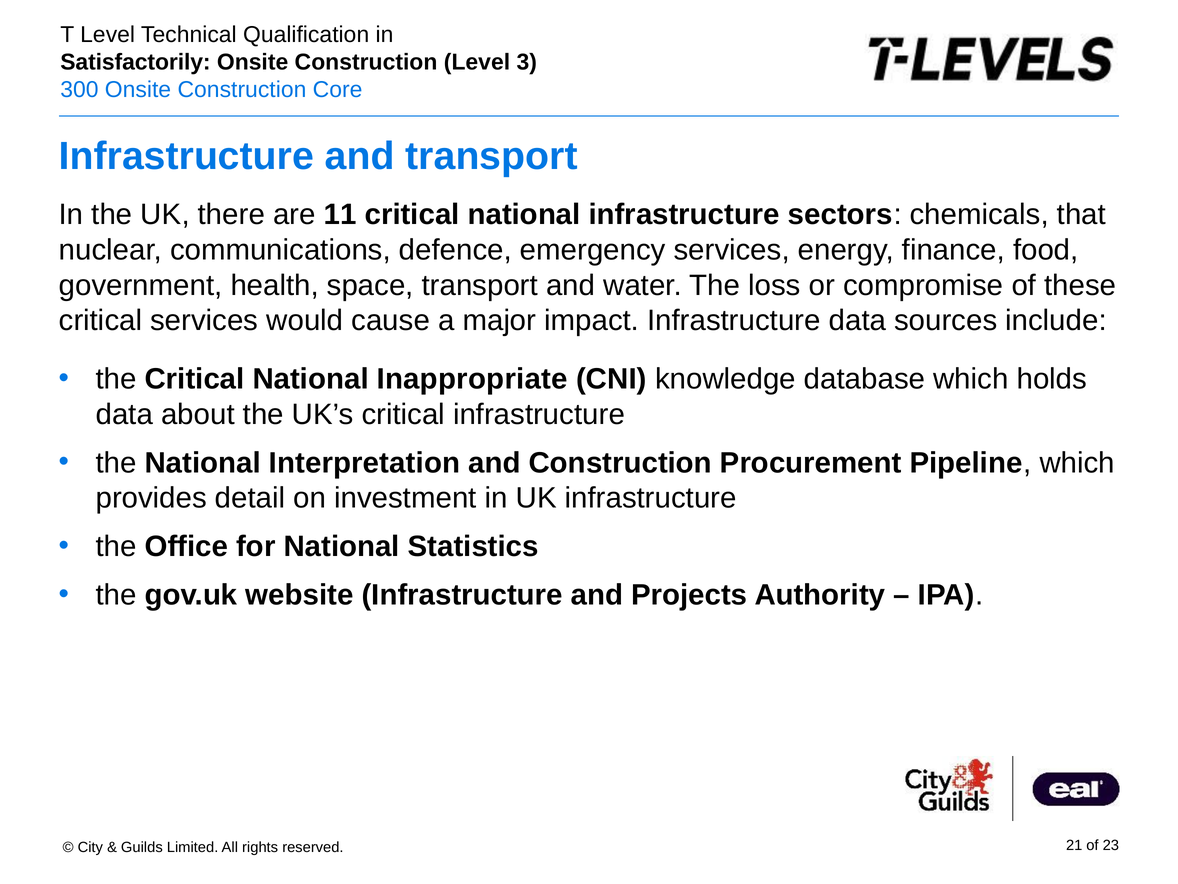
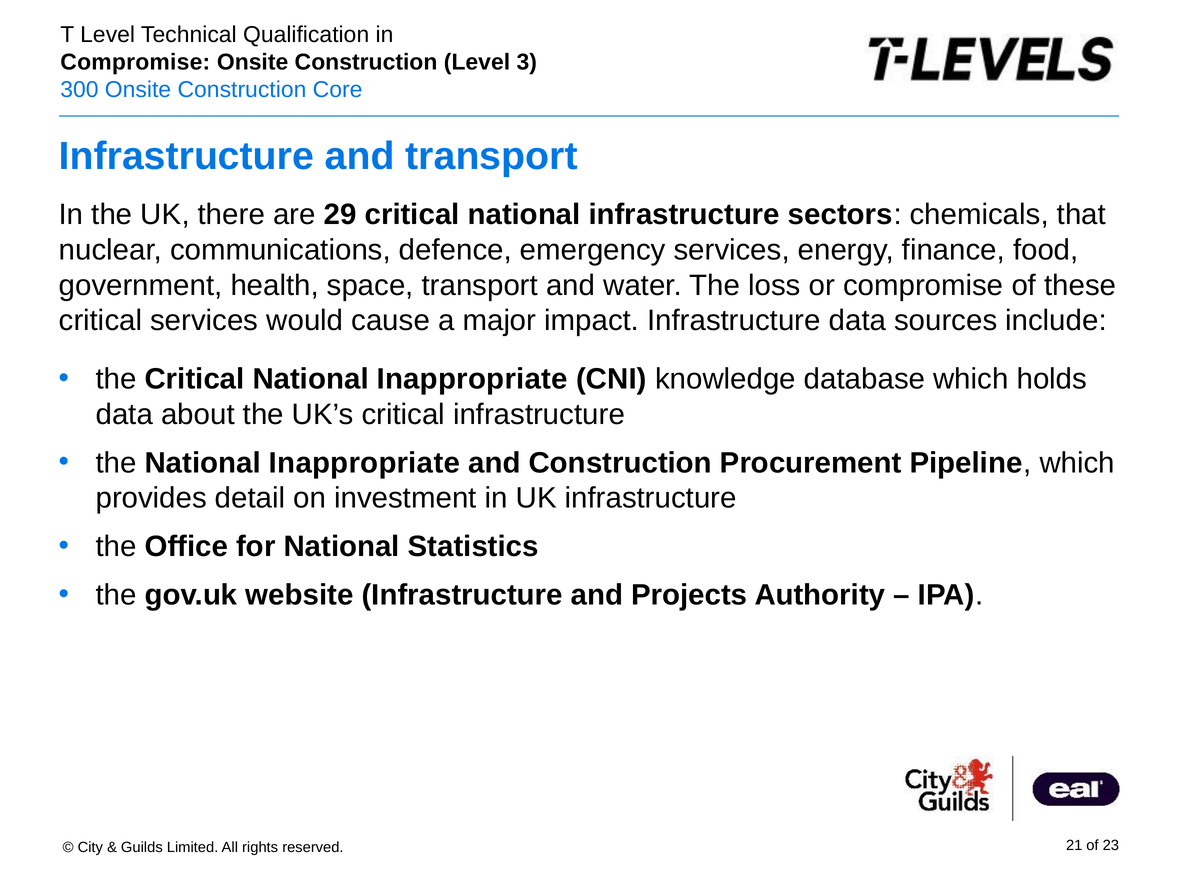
Satisfactorily: Satisfactorily -> Compromise (135, 62)
11: 11 -> 29 (340, 215)
the National Interpretation: Interpretation -> Inappropriate (364, 463)
